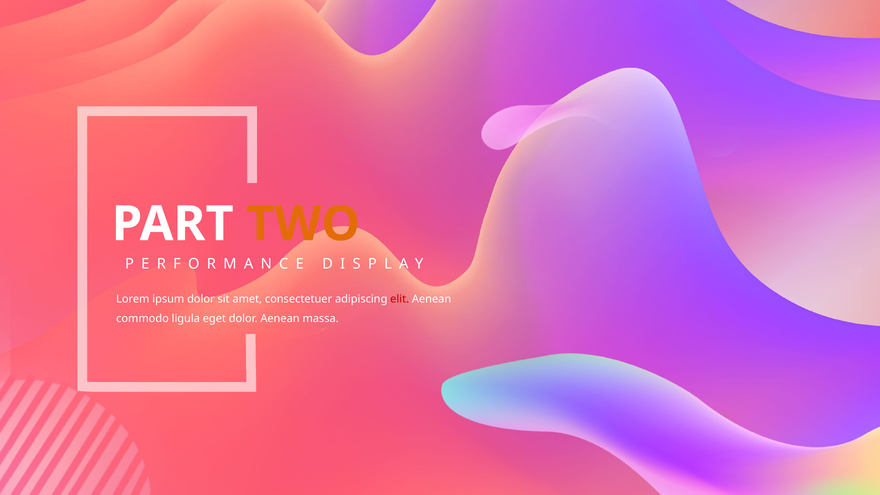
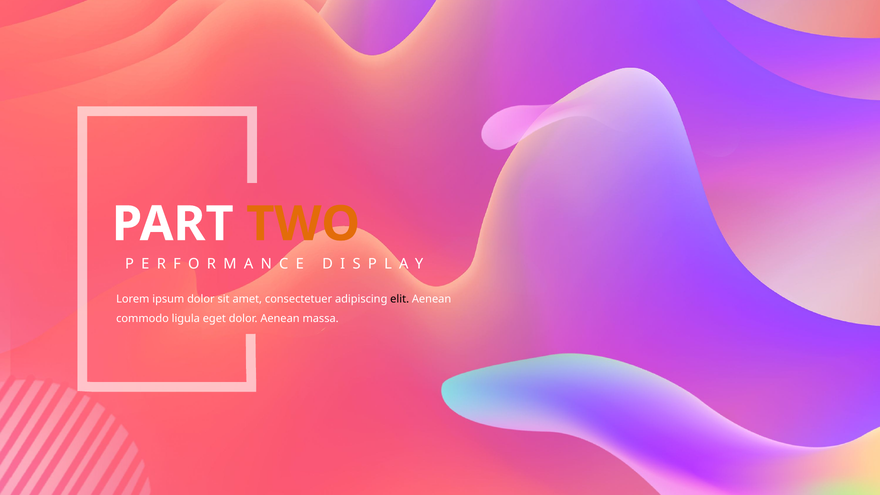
elit colour: red -> black (400, 299)
